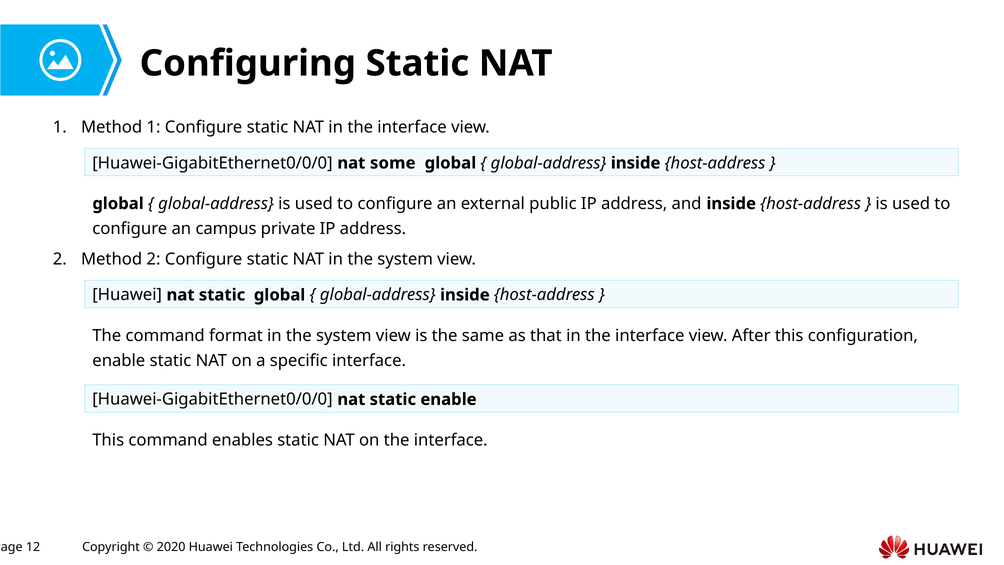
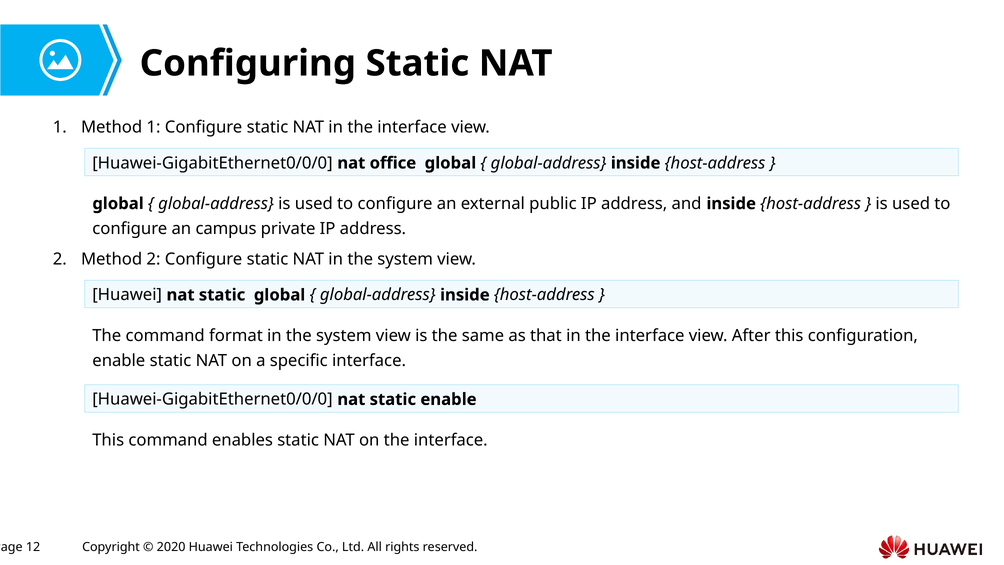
some: some -> office (393, 163)
